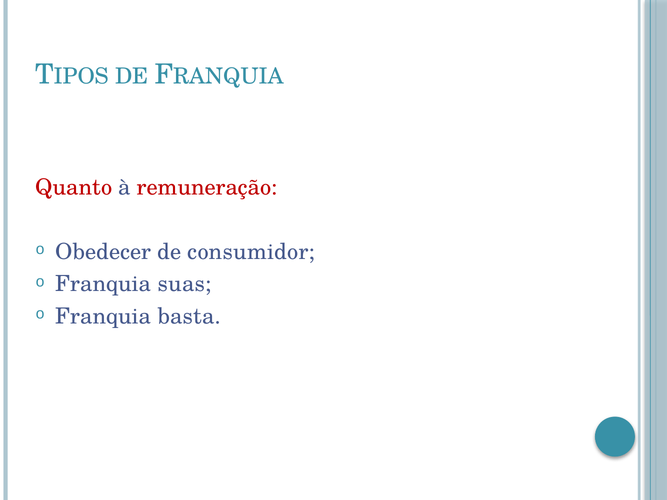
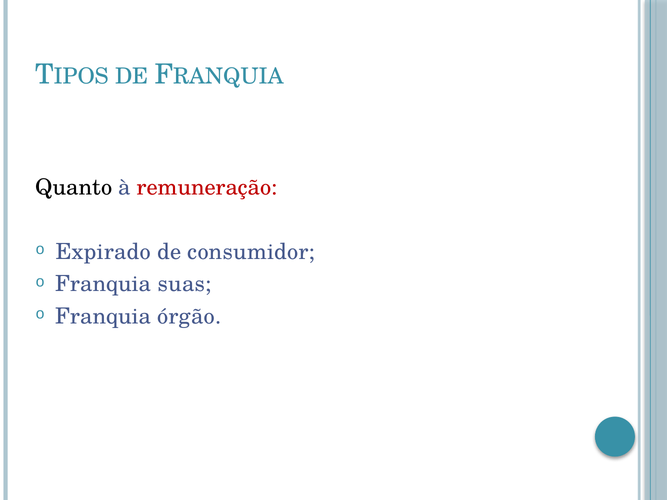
Quanto colour: red -> black (74, 188)
Obedecer: Obedecer -> Expirado (103, 252)
basta: basta -> órgão (189, 317)
